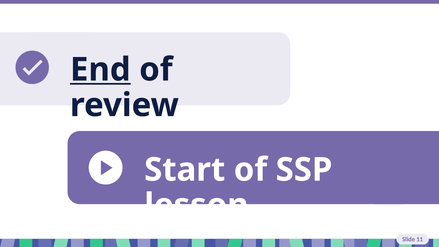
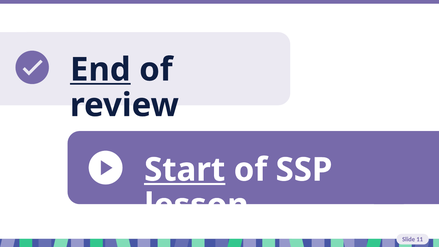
Start underline: none -> present (185, 170)
